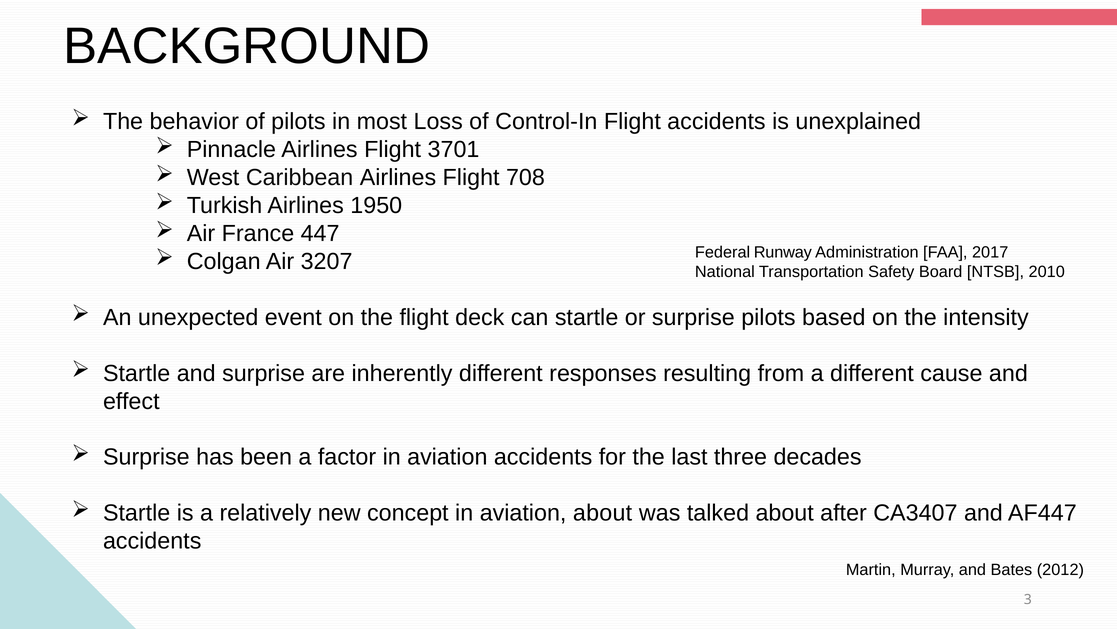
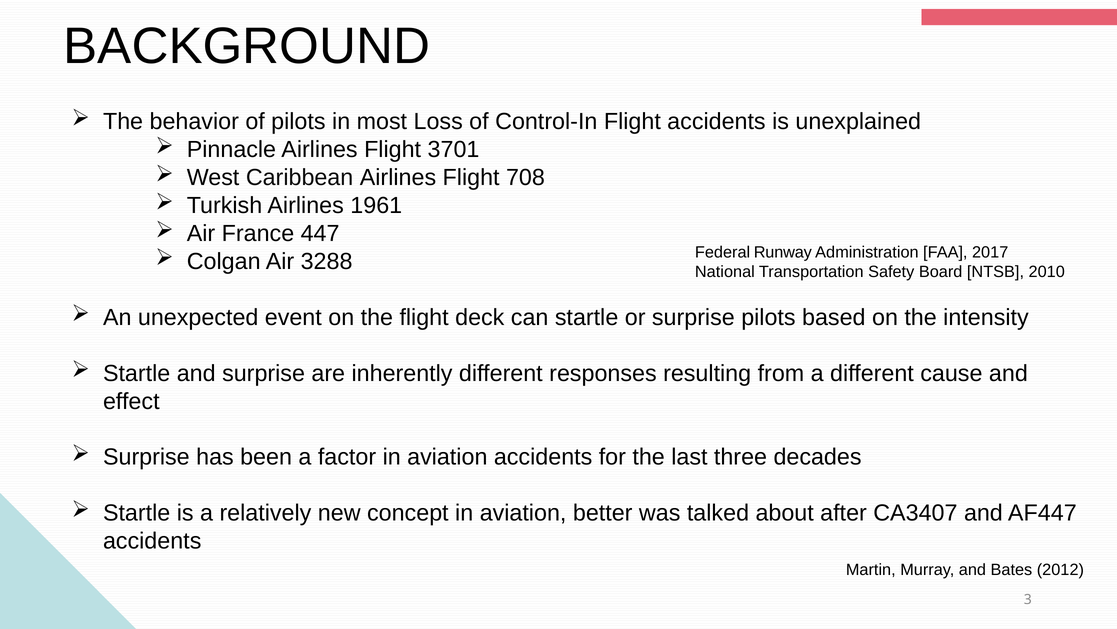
1950: 1950 -> 1961 (376, 205)
3207: 3207 -> 3288 (327, 261)
aviation about: about -> better (603, 513)
